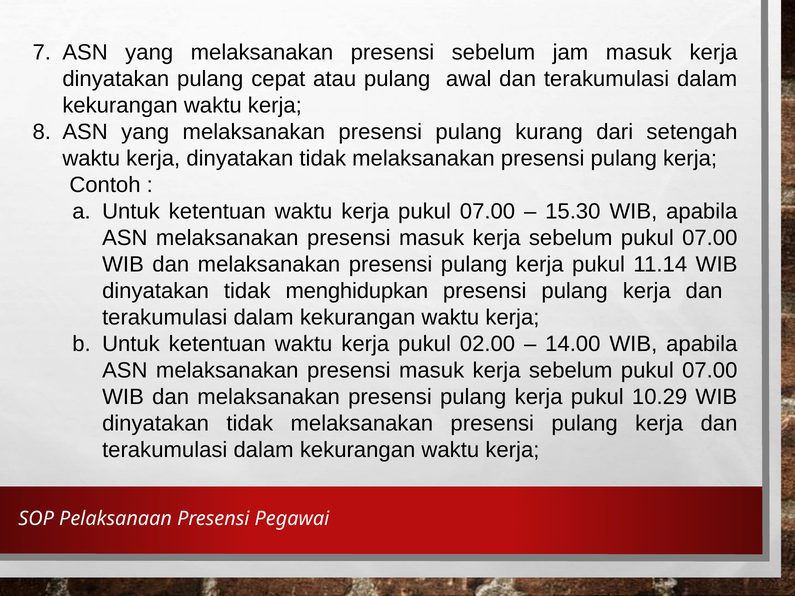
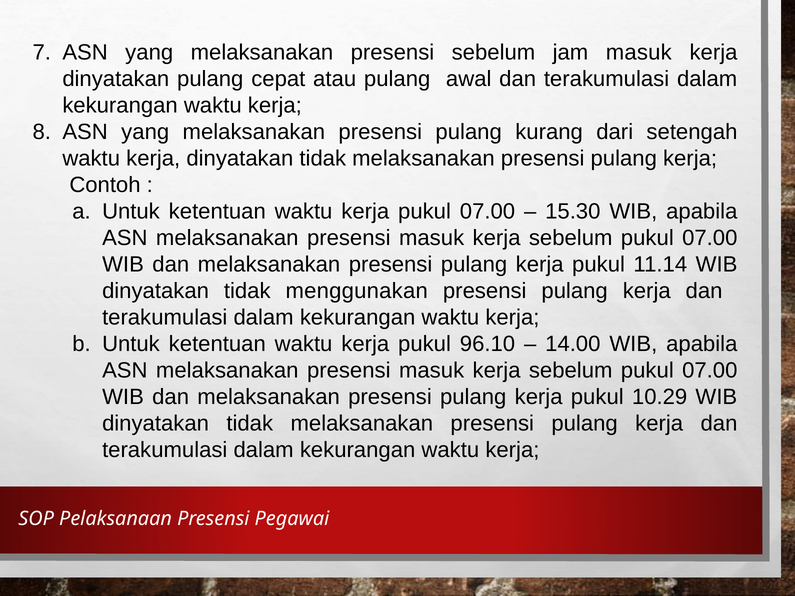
menghidupkan: menghidupkan -> menggunakan (357, 291)
02.00: 02.00 -> 96.10 (488, 344)
